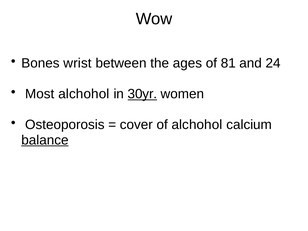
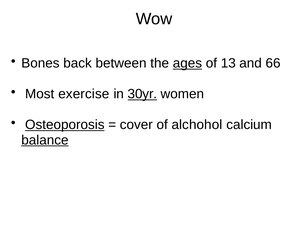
wrist: wrist -> back (78, 63)
ages underline: none -> present (187, 63)
81: 81 -> 13 (228, 63)
24: 24 -> 66 (273, 63)
Most alchohol: alchohol -> exercise (84, 94)
Osteoporosis underline: none -> present (65, 125)
